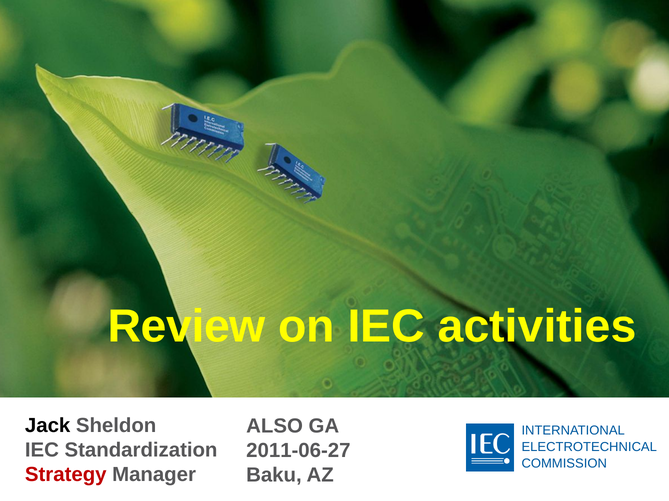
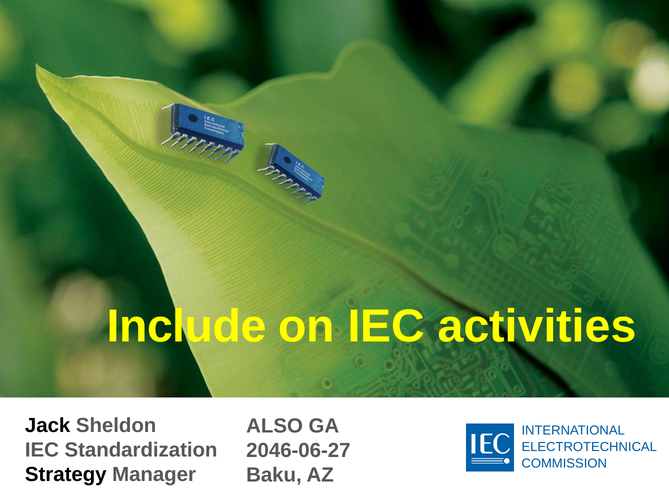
Review: Review -> Include (187, 327)
2011-06-27: 2011-06-27 -> 2046-06-27 (298, 451)
Strategy colour: red -> black (66, 475)
